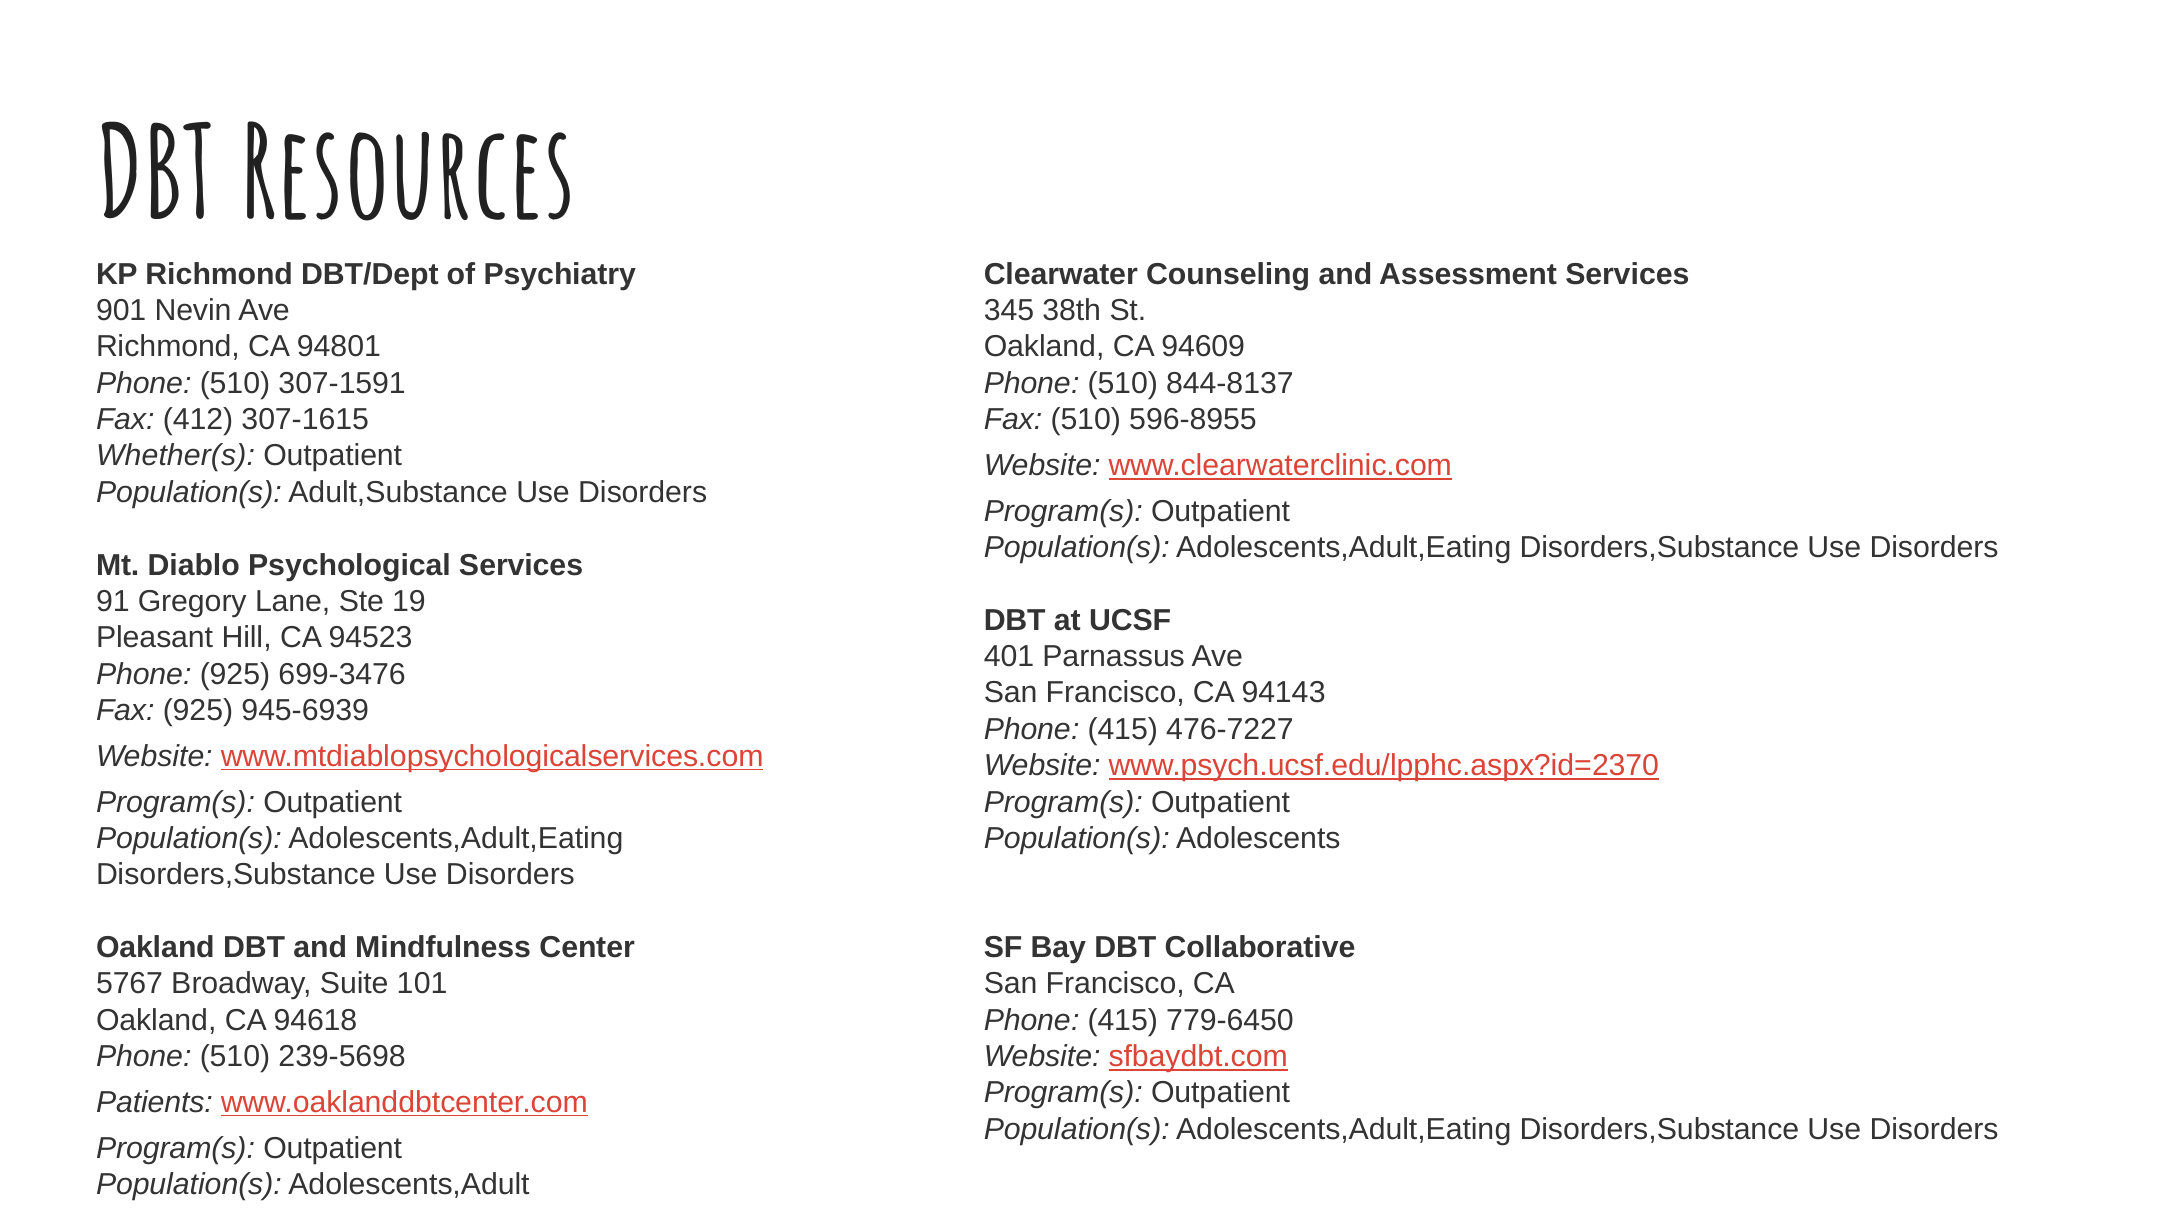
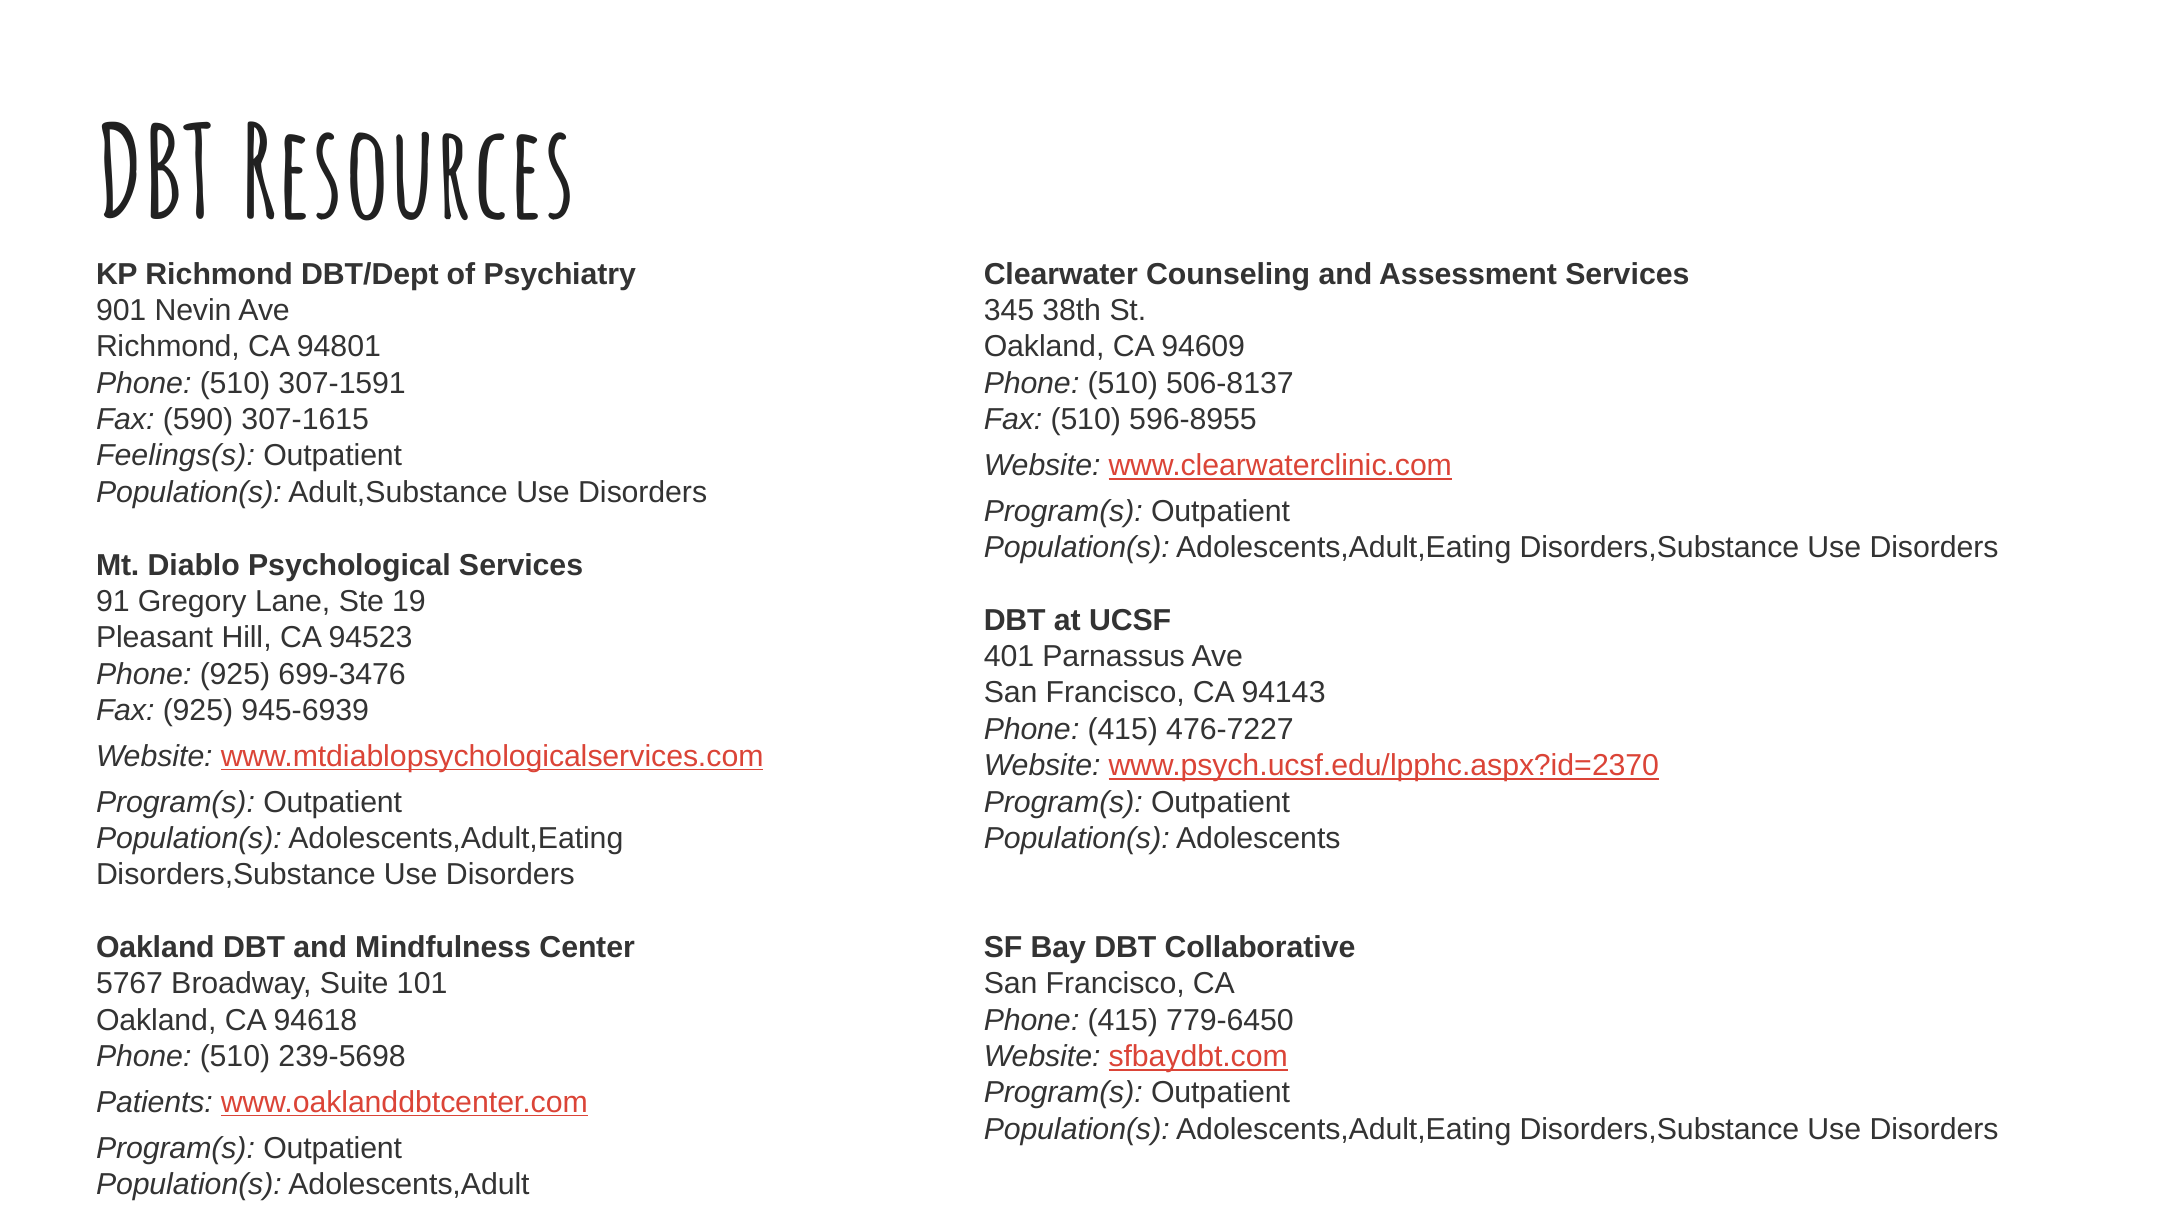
844-8137: 844-8137 -> 506-8137 (1230, 383)
412: 412 -> 590 (198, 420)
Whether(s: Whether(s -> Feelings(s (175, 456)
